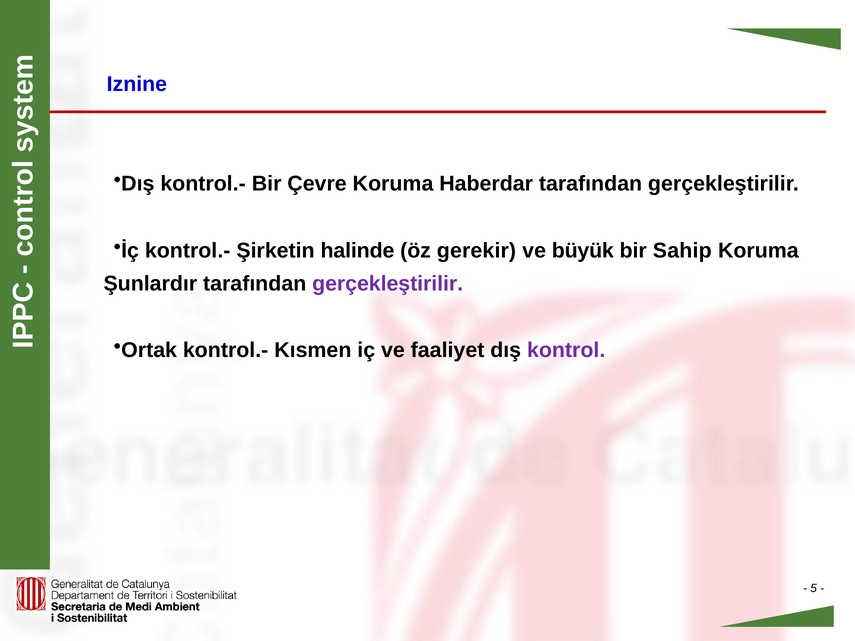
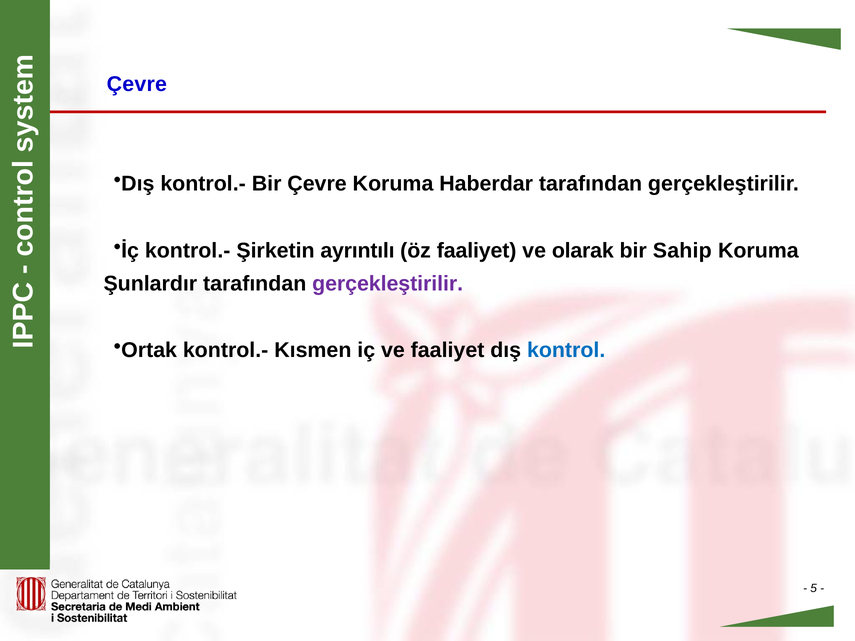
Iznine: Iznine -> Çevre (137, 84)
halinde: halinde -> ayrıntılı (358, 251)
öz gerekir: gerekir -> faaliyet (477, 251)
büyük: büyük -> olarak (583, 251)
kontrol colour: purple -> blue (566, 351)
